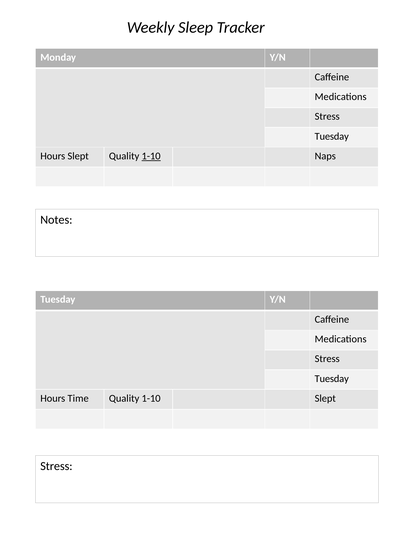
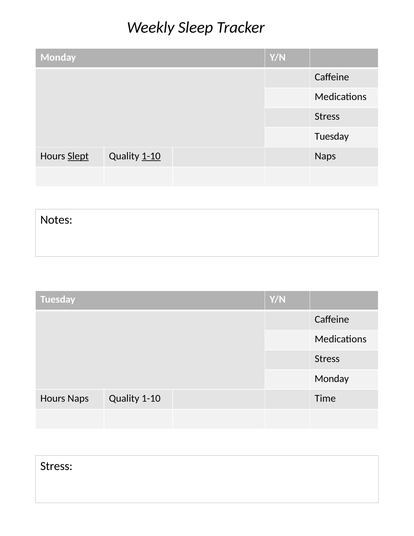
Slept underline: none -> present (78, 156)
Tuesday: Tuesday -> Monday (332, 378)
Hours Time: Time -> Naps (78, 398)
1-10 Slept: Slept -> Time (325, 398)
